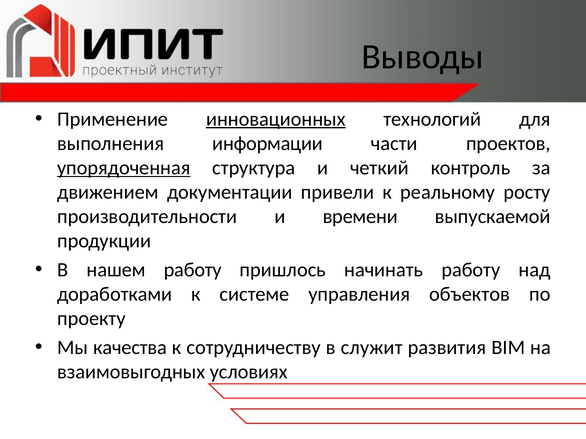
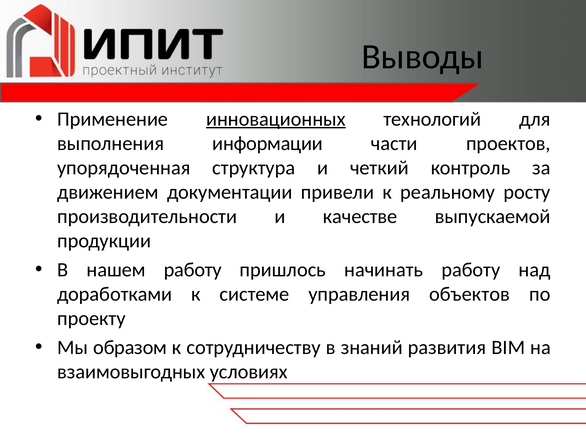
упорядоченная underline: present -> none (124, 168)
времени: времени -> качестве (360, 217)
качества: качества -> образом (130, 348)
служит: служит -> знаний (372, 348)
